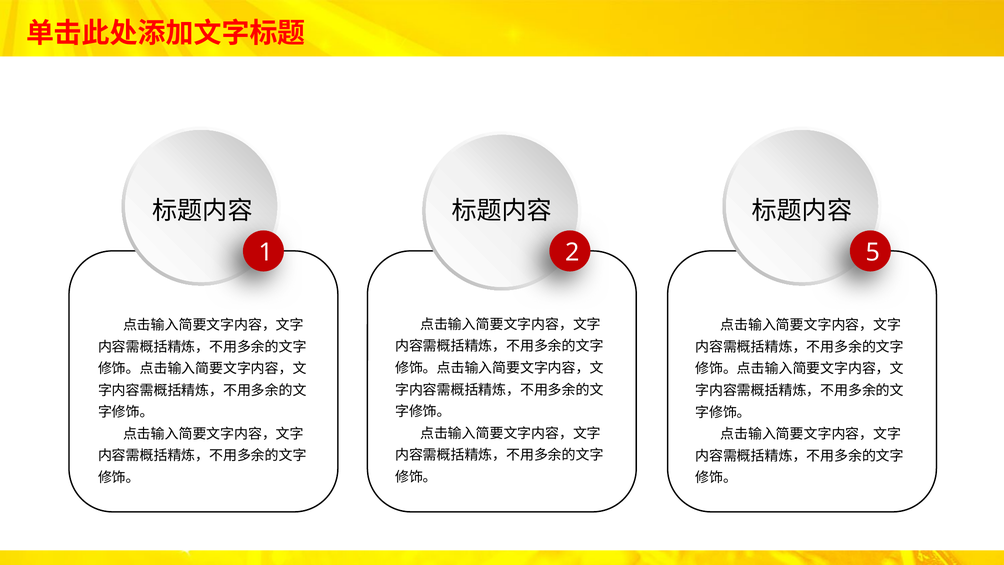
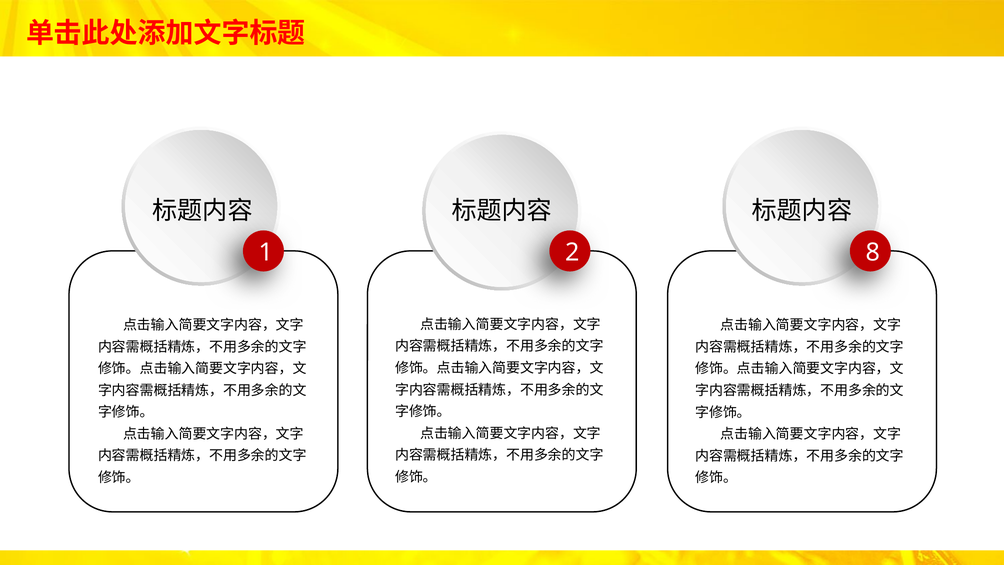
5: 5 -> 8 (873, 253)
